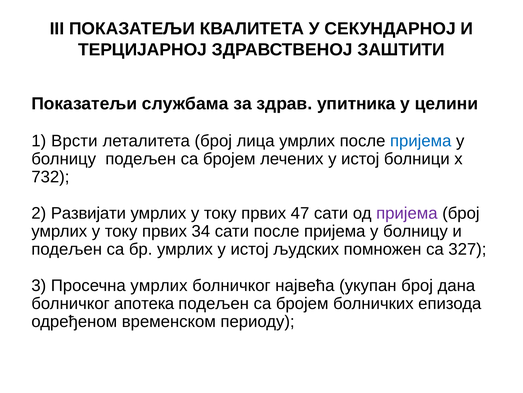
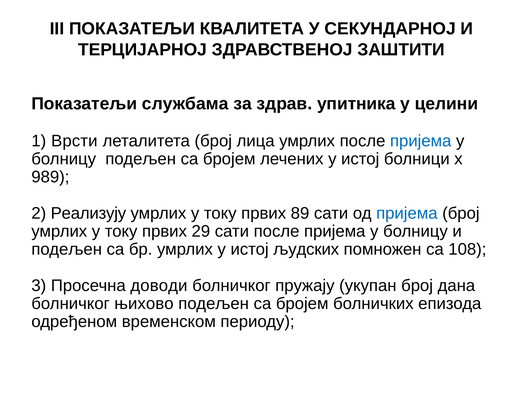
732: 732 -> 989 (50, 177)
Развијати: Развијати -> Реализују (88, 213)
47: 47 -> 89 (300, 213)
пријема colour: purple -> blue (407, 213)
34: 34 -> 29 (201, 231)
327: 327 -> 108 (467, 249)
Просечна умрлих: умрлих -> доводи (159, 285)
највећа: највећа -> пружају (305, 285)
апотека: апотека -> њихово (144, 303)
